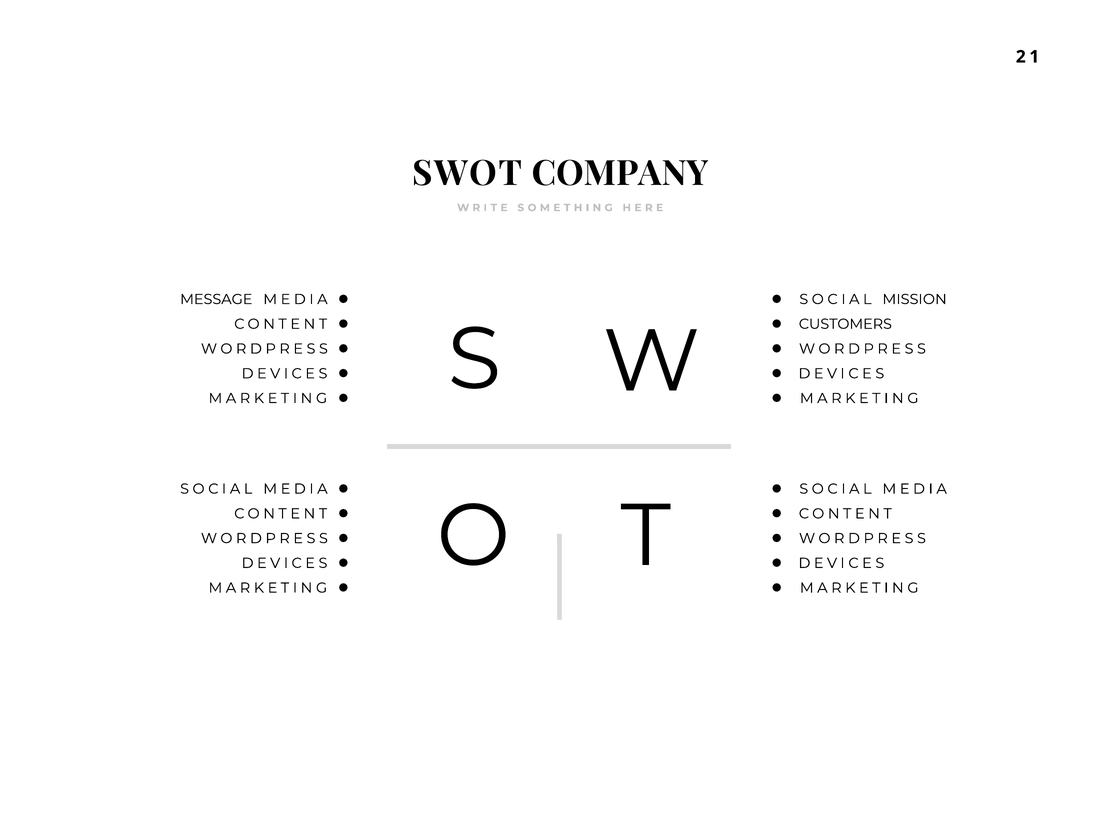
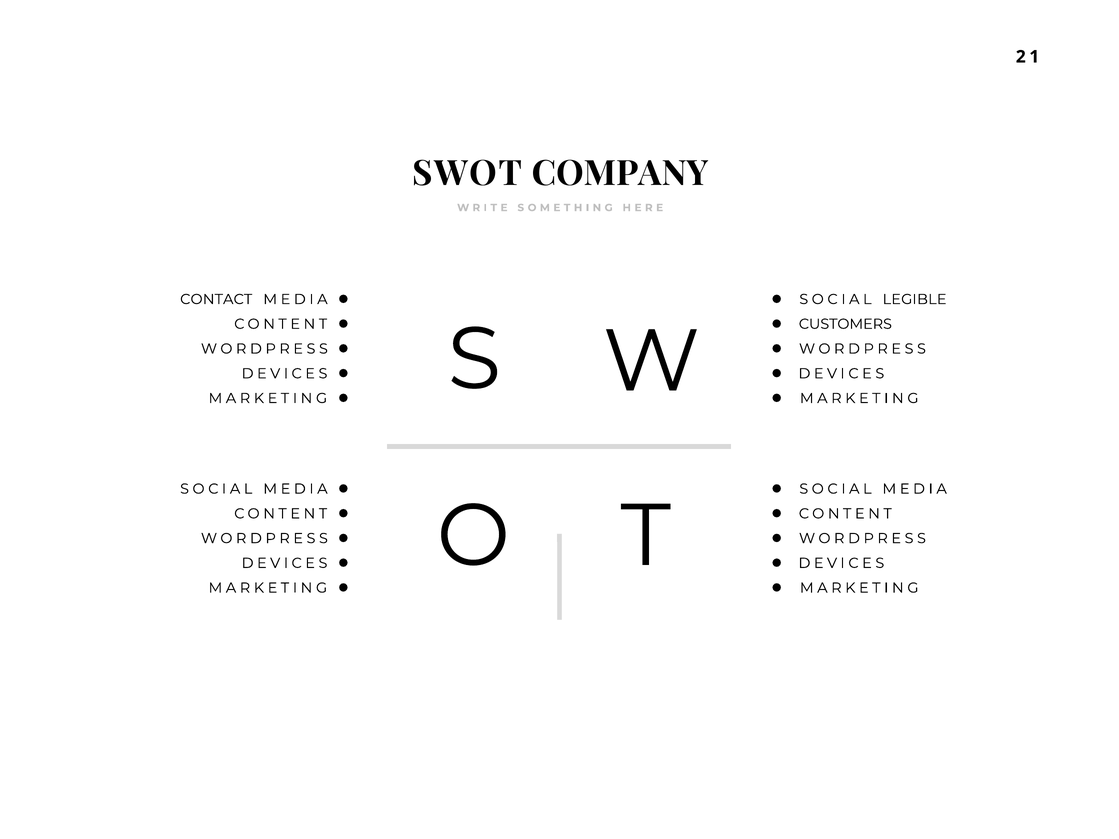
MESSAGE: MESSAGE -> CONTACT (216, 299)
MISSION: MISSION -> LEGIBLE (915, 299)
